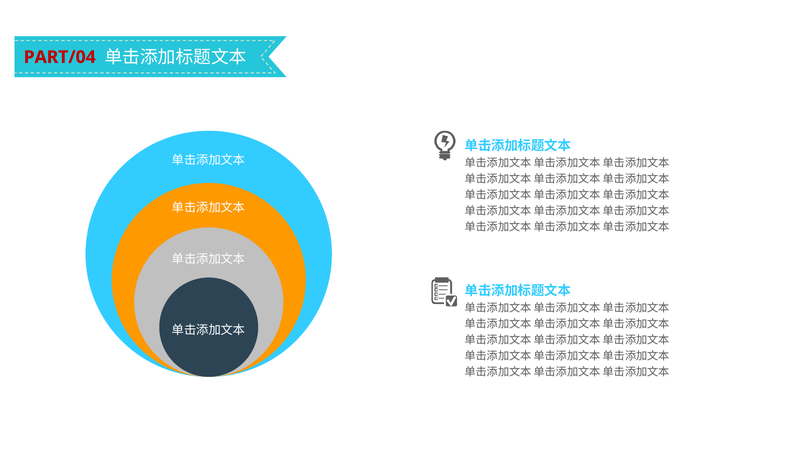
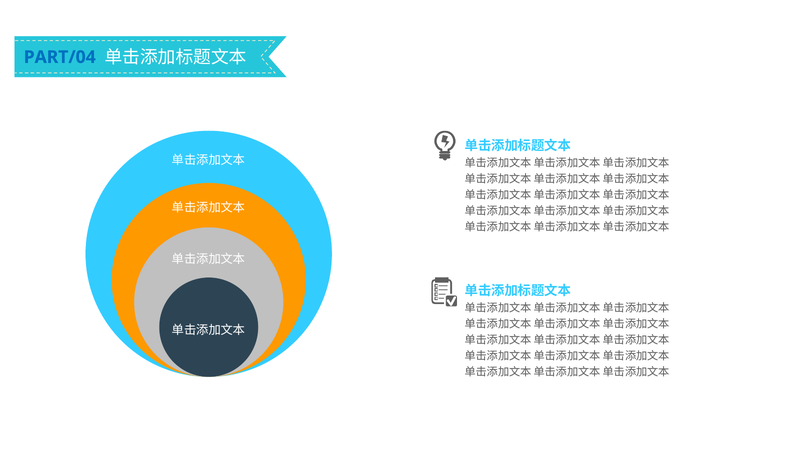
PART/04 colour: red -> blue (60, 57)
